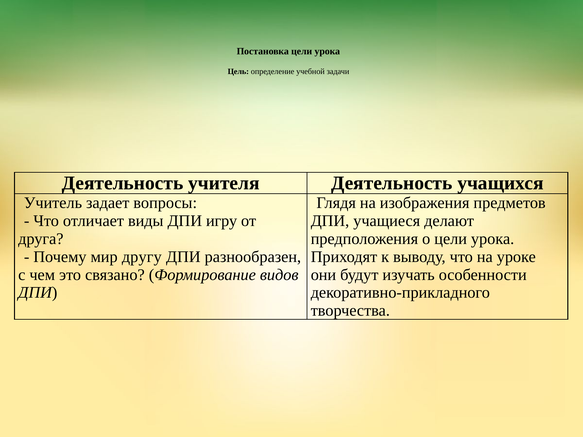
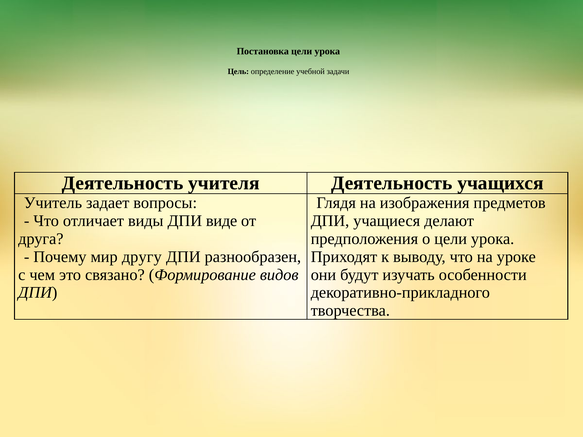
игру: игру -> виде (222, 221)
